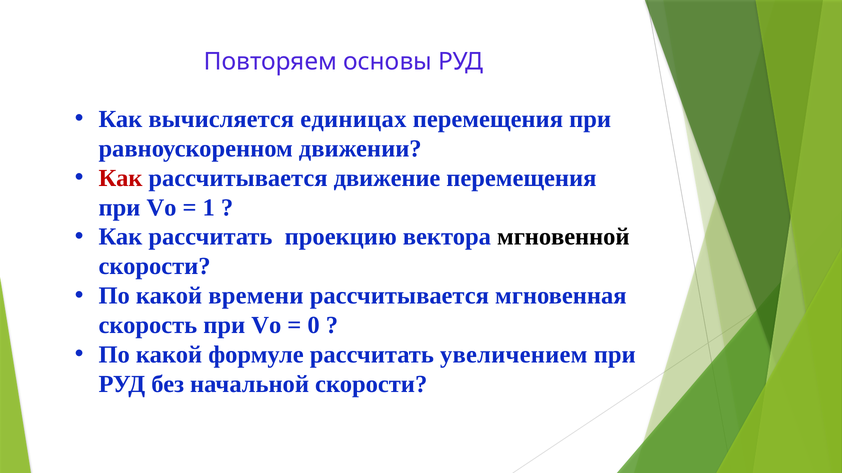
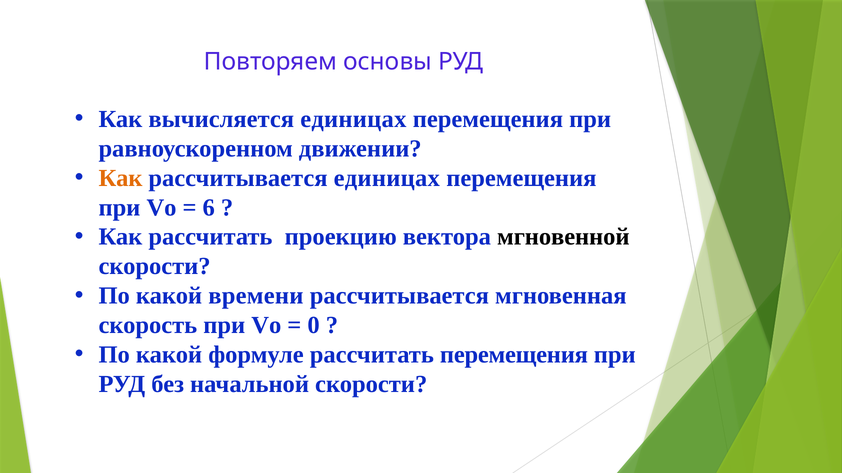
Как colour: red -> orange (121, 178)
рассчитывается движение: движение -> единицах (387, 178)
1: 1 -> 6 (209, 208)
рассчитать увеличением: увеличением -> перемещения (514, 355)
